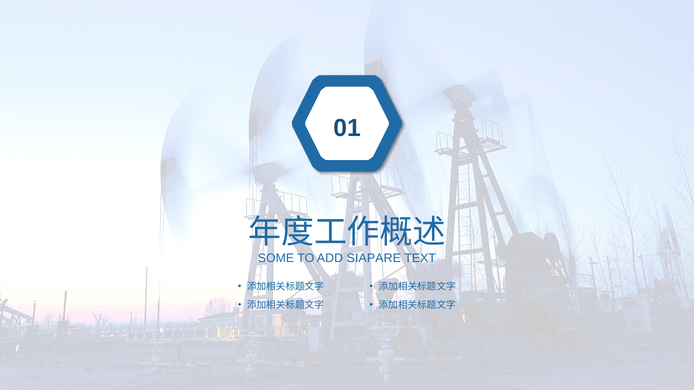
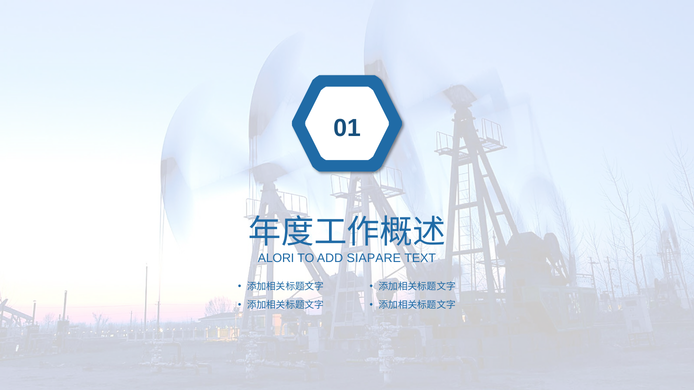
SOME: SOME -> ALORI (276, 258)
